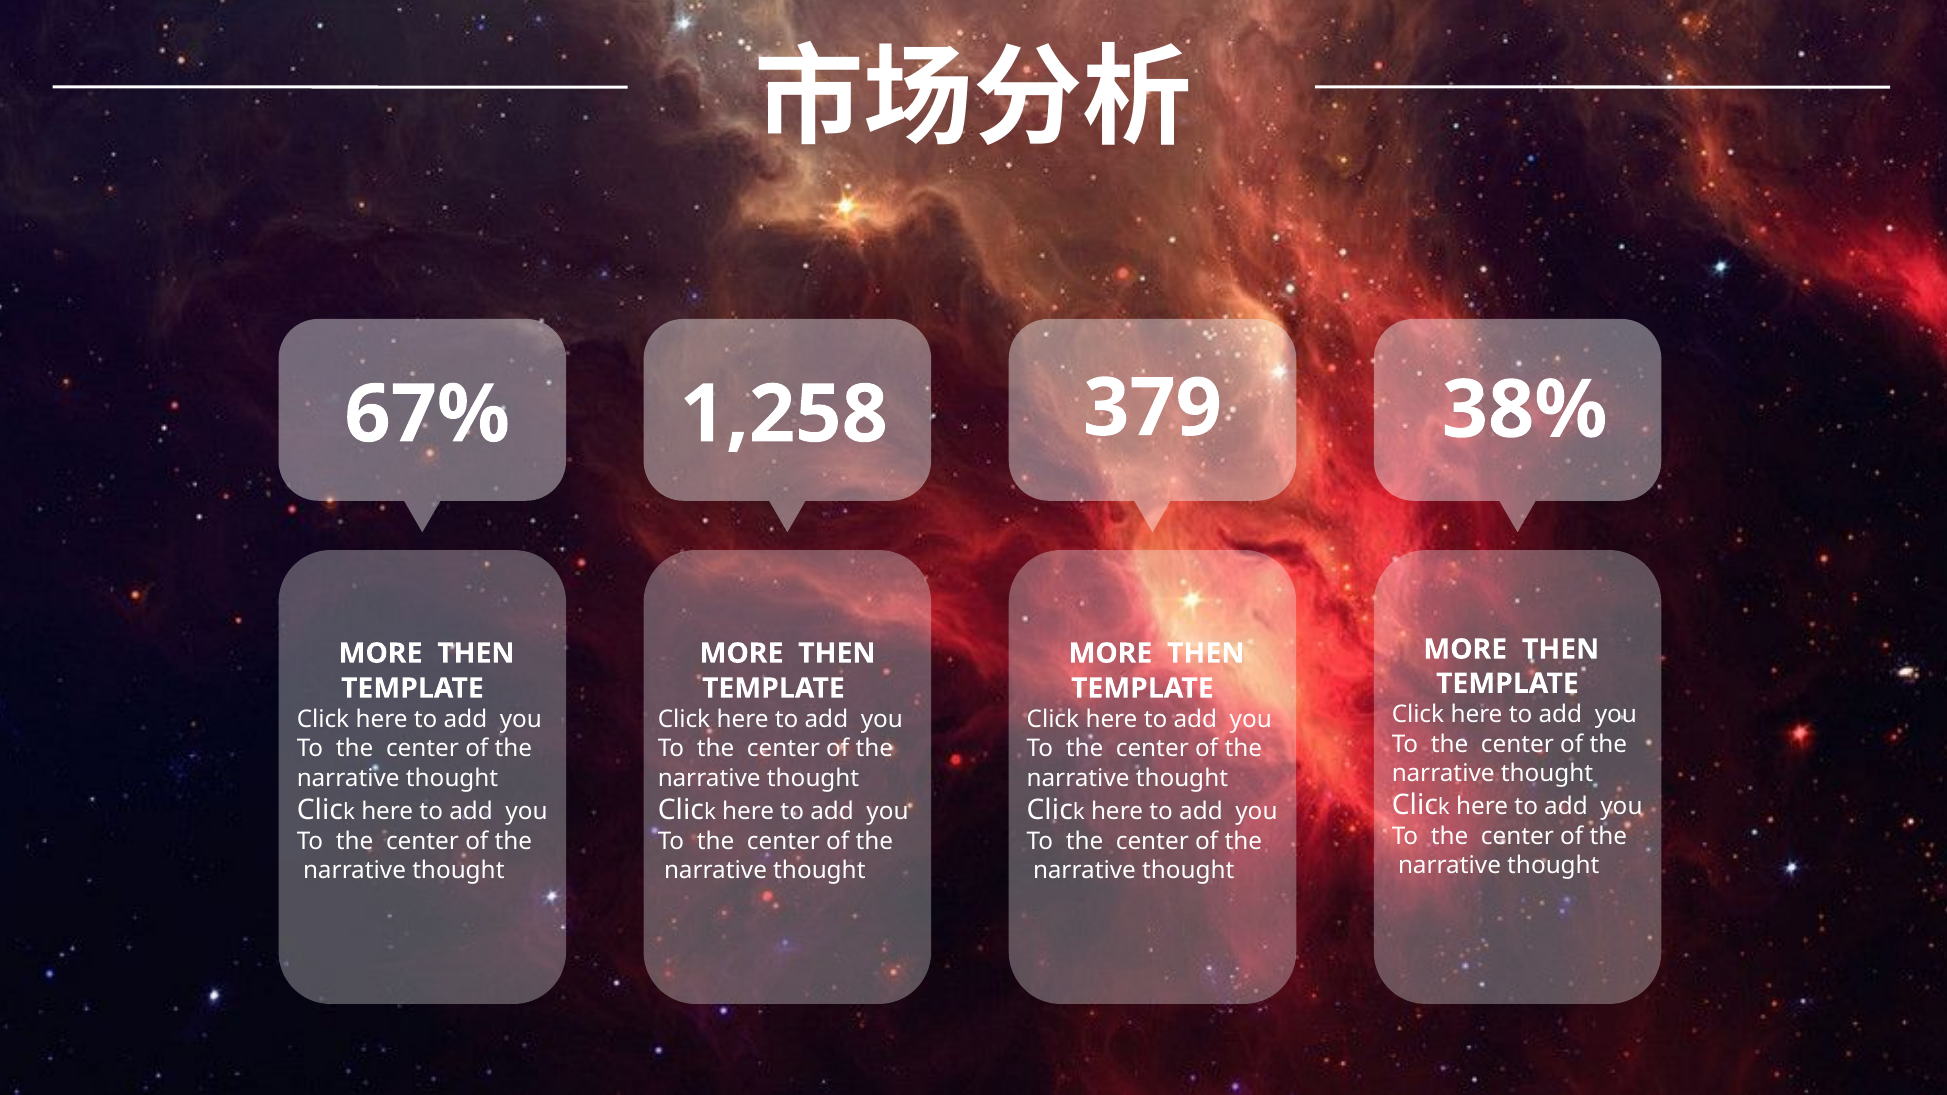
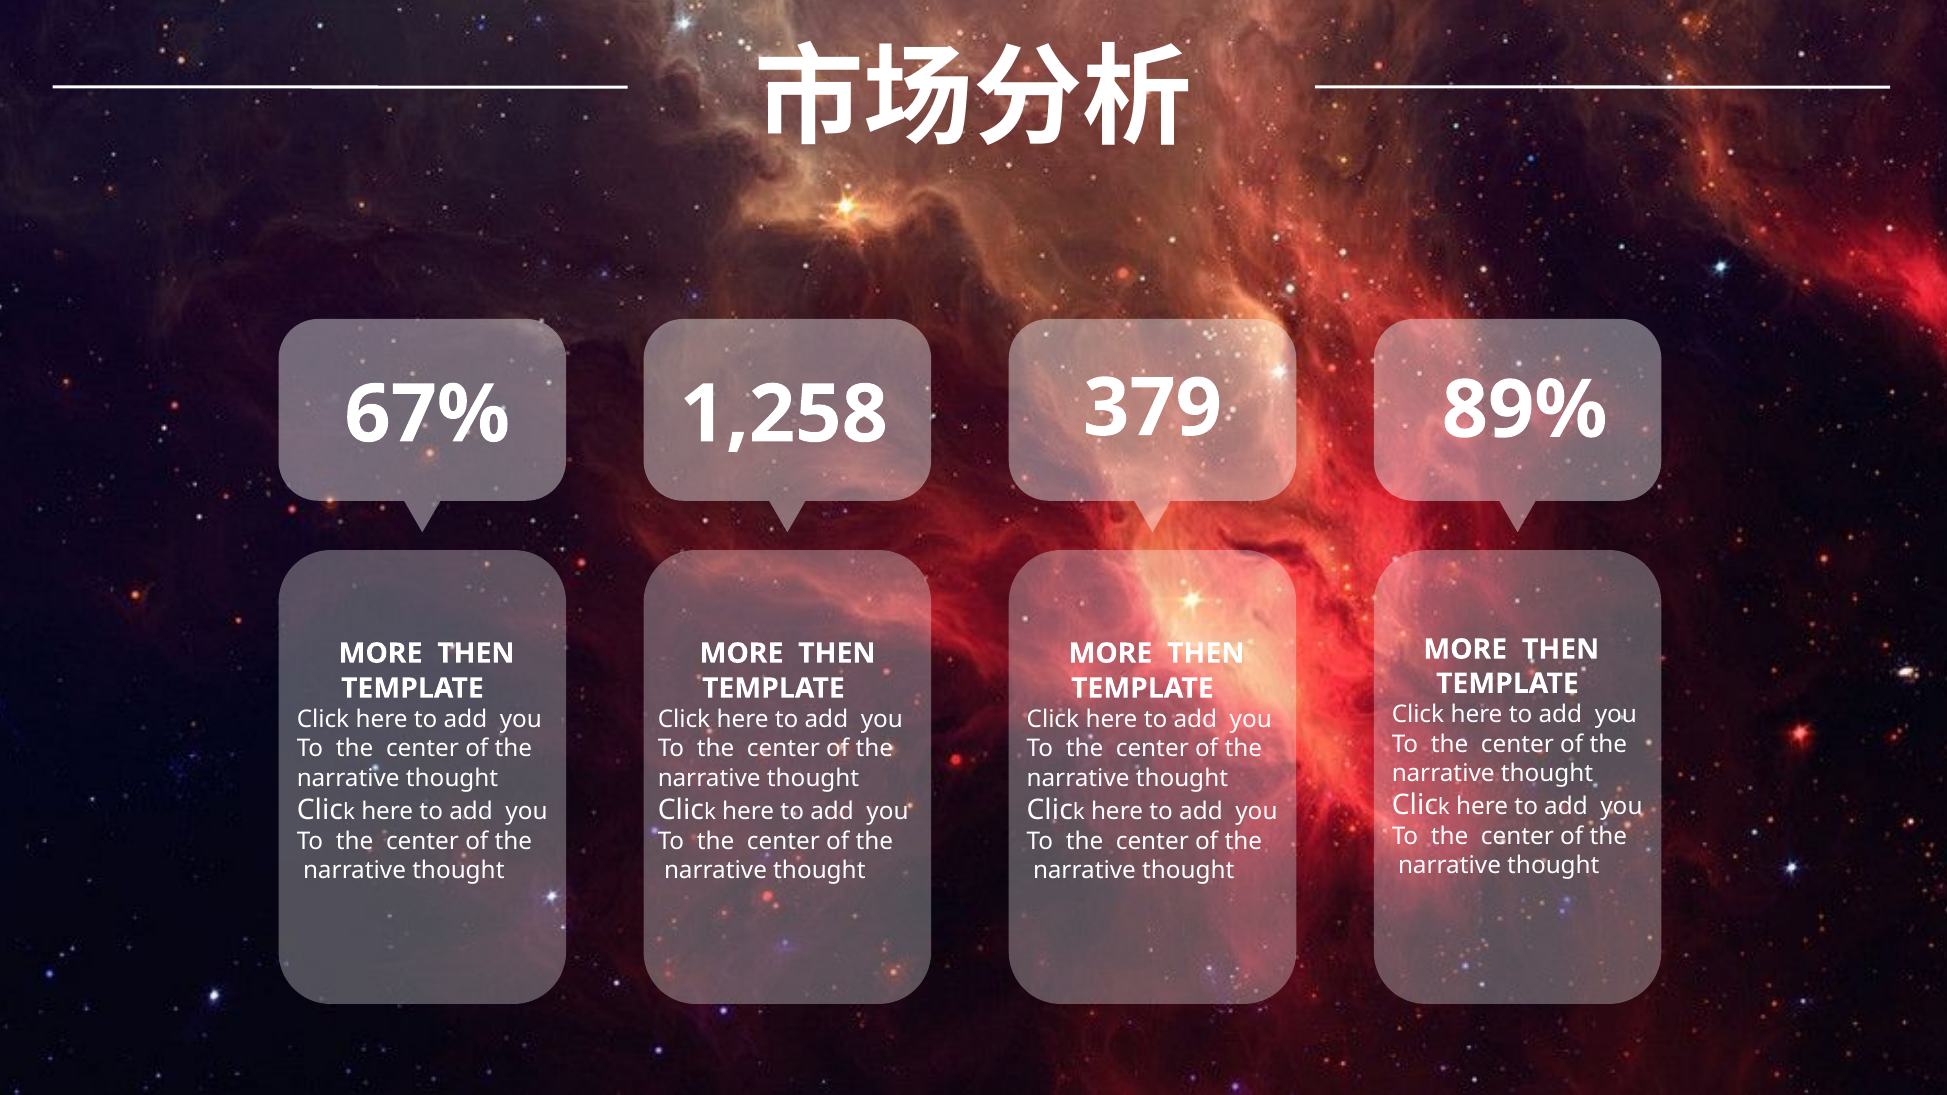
38%: 38% -> 89% (1525, 410)
